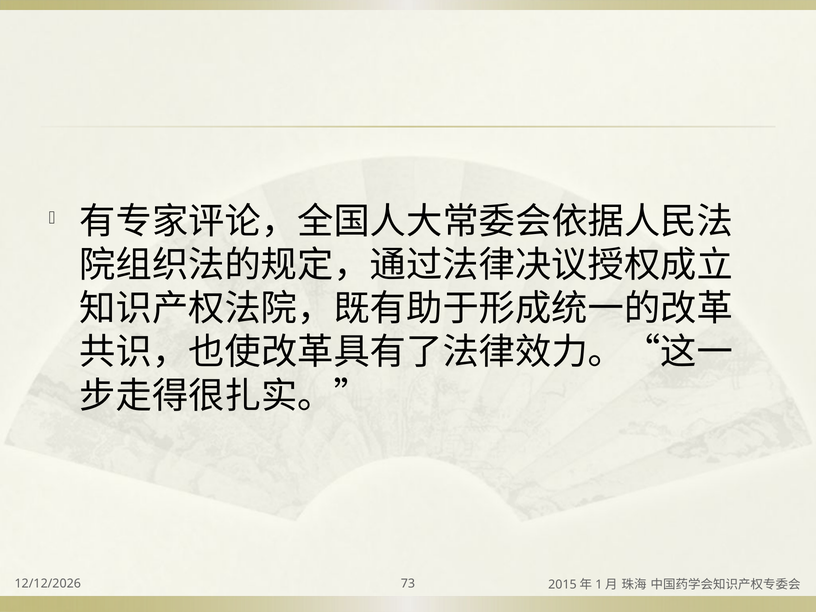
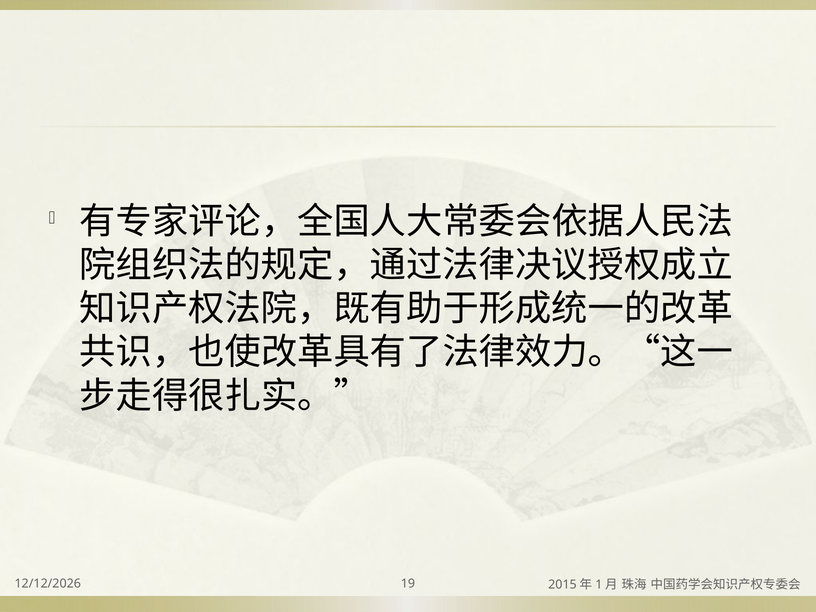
73: 73 -> 19 (408, 584)
